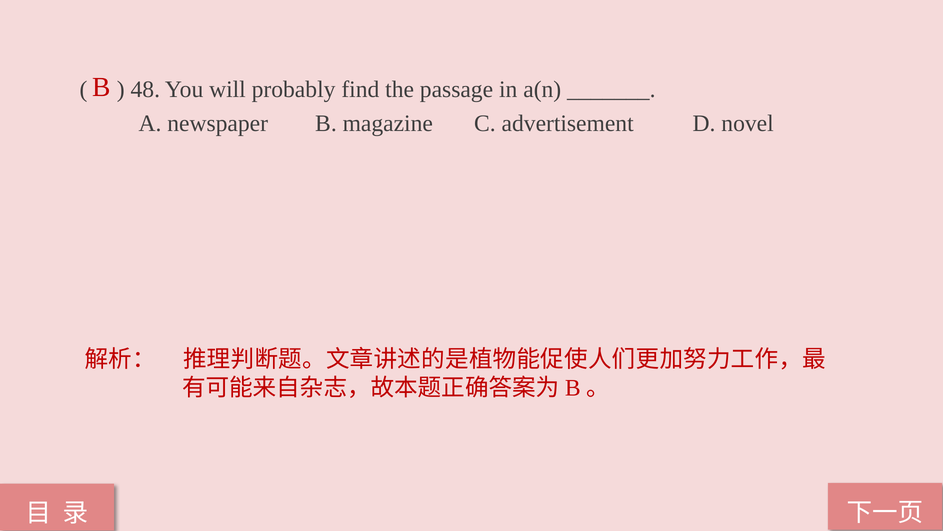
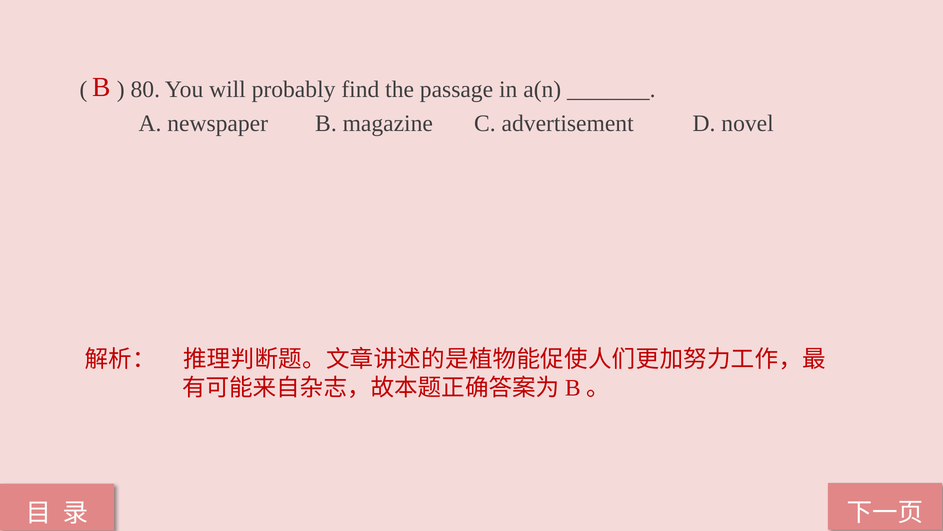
48: 48 -> 80 (145, 89)
